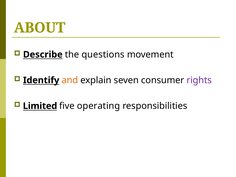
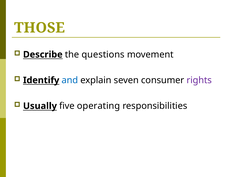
ABOUT: ABOUT -> THOSE (40, 28)
and colour: orange -> blue (70, 80)
Limited: Limited -> Usually (40, 106)
